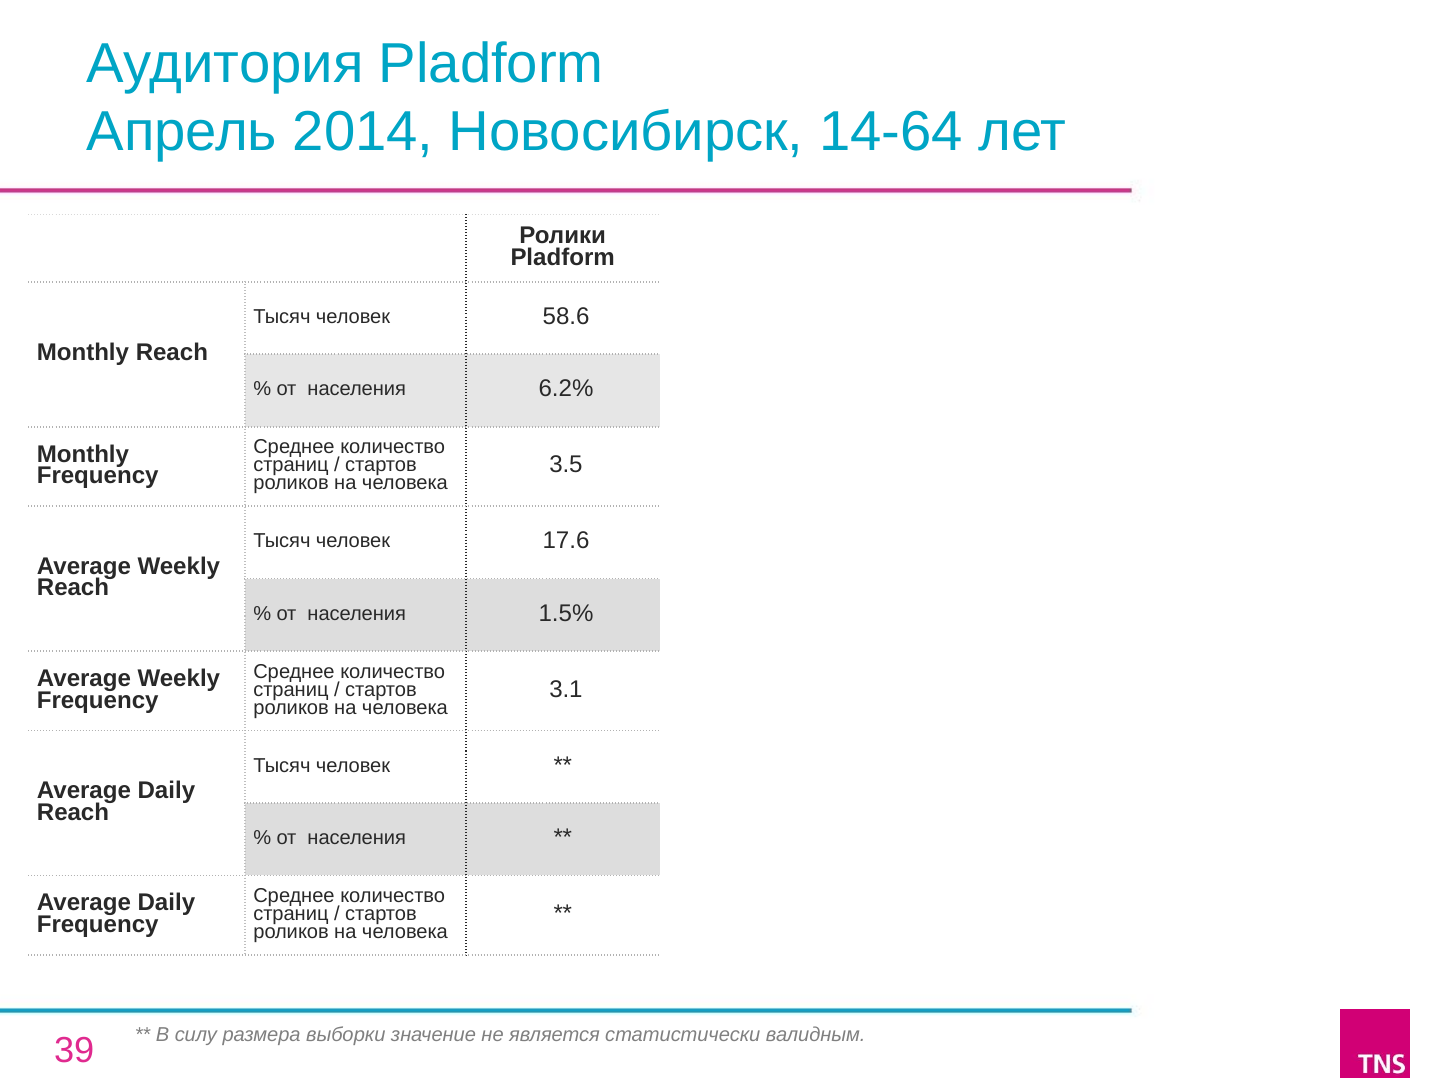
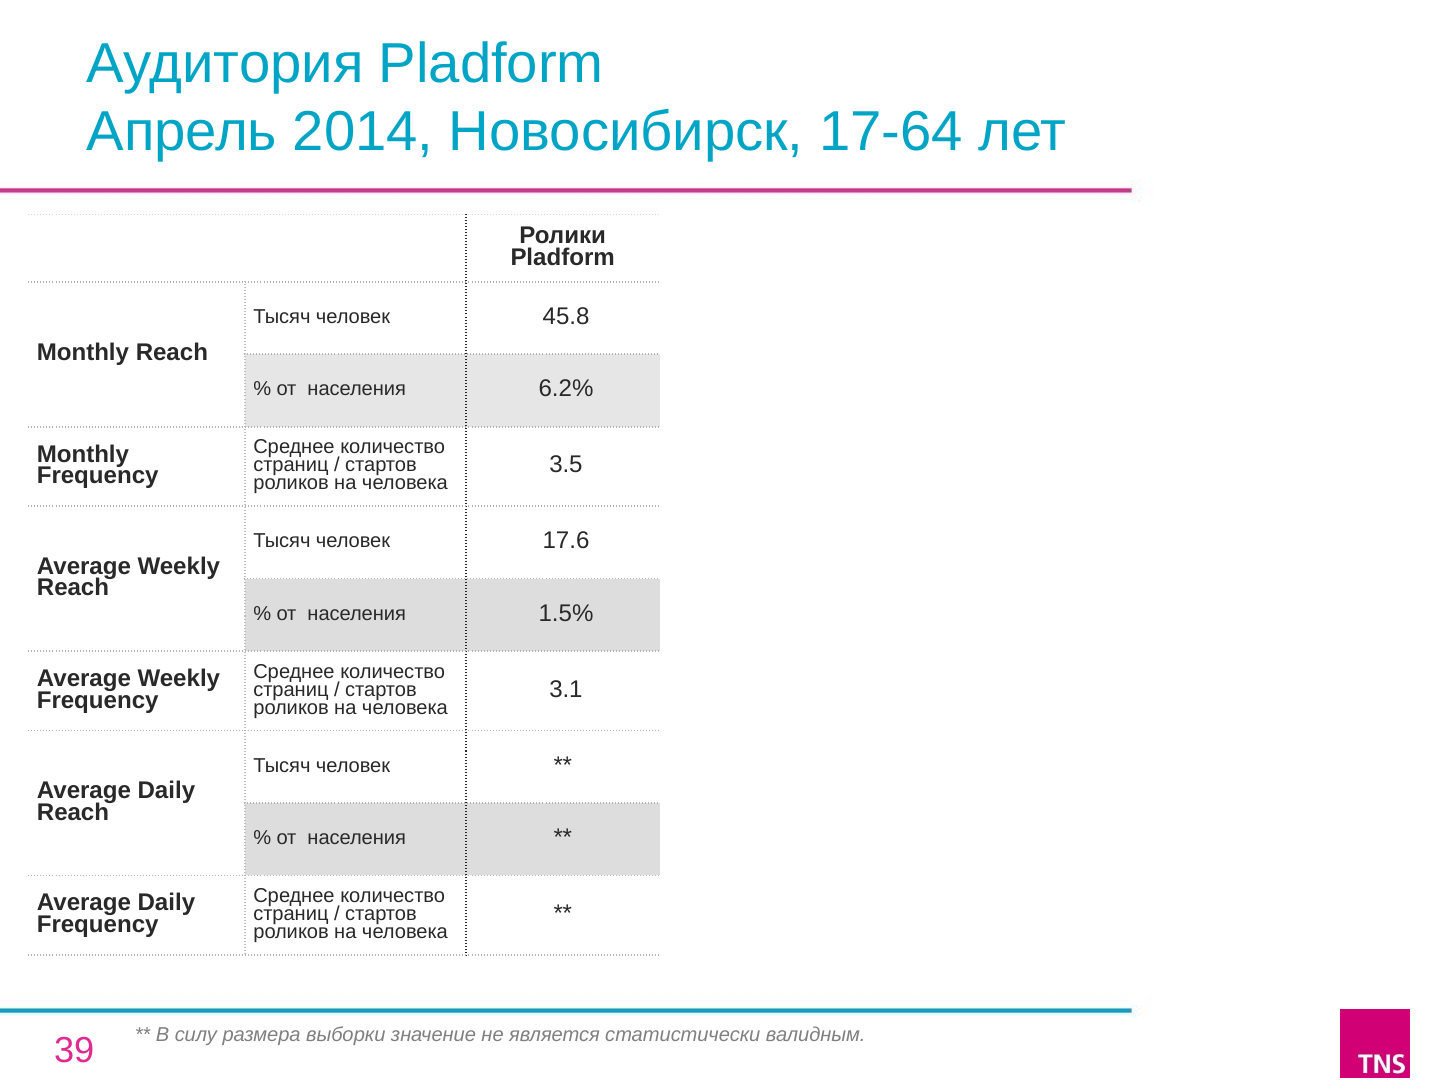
14-64: 14-64 -> 17-64 (891, 132)
58.6: 58.6 -> 45.8 (566, 317)
